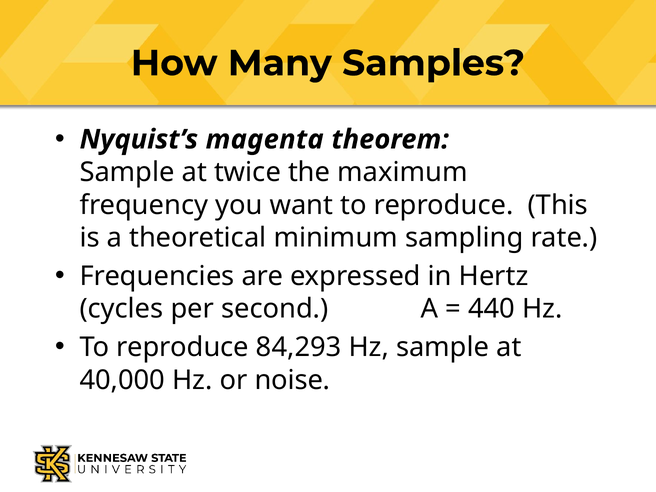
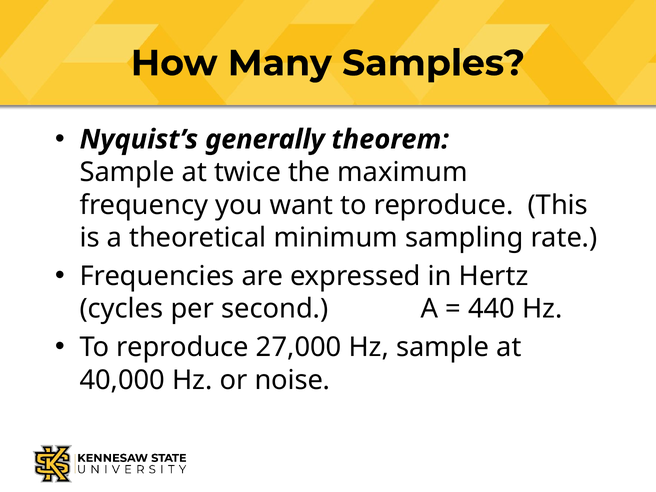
magenta: magenta -> generally (265, 139)
84,293: 84,293 -> 27,000 (299, 347)
